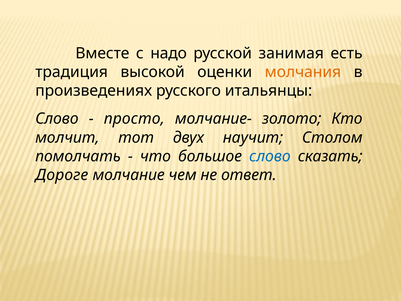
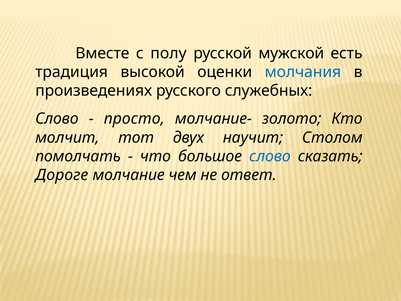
надо: надо -> полу (168, 53)
занимая: занимая -> мужской (291, 53)
молчания colour: orange -> blue (303, 72)
итальянцы: итальянцы -> служебных (269, 91)
